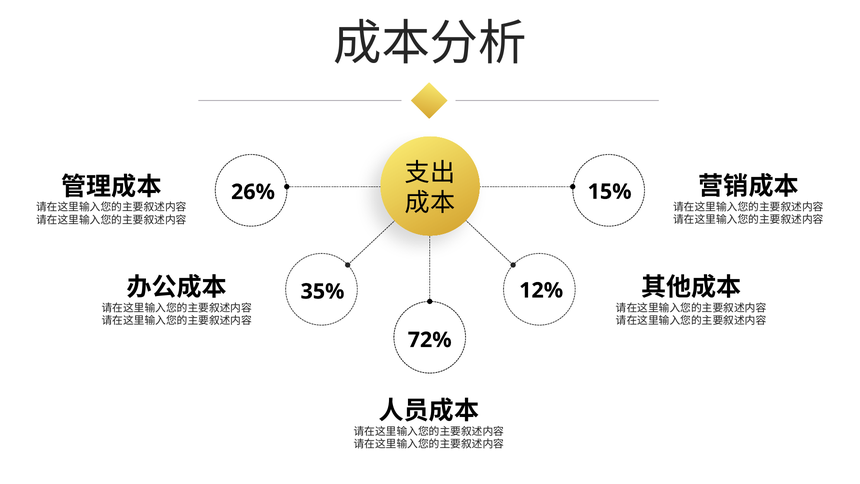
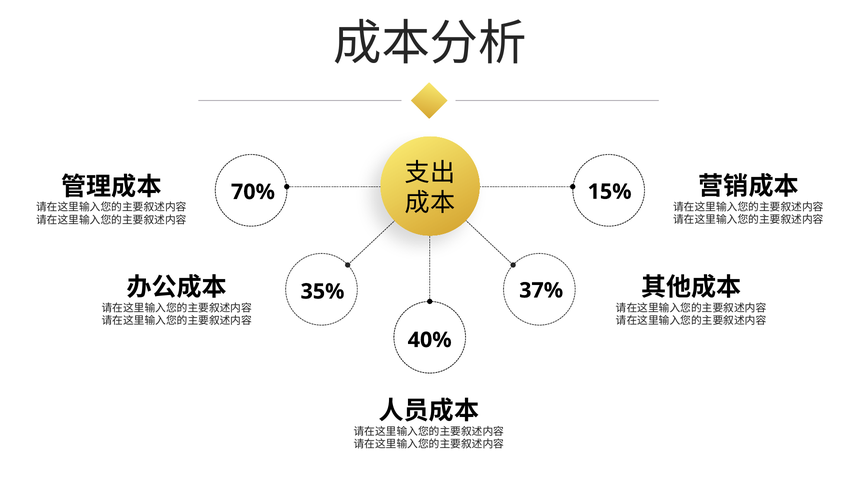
26%: 26% -> 70% (253, 192)
12%: 12% -> 37% (541, 290)
72%: 72% -> 40% (430, 340)
